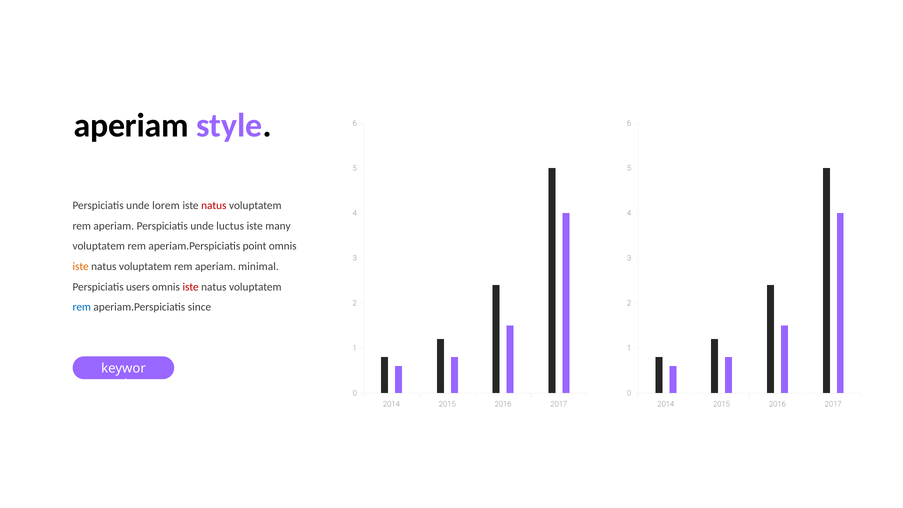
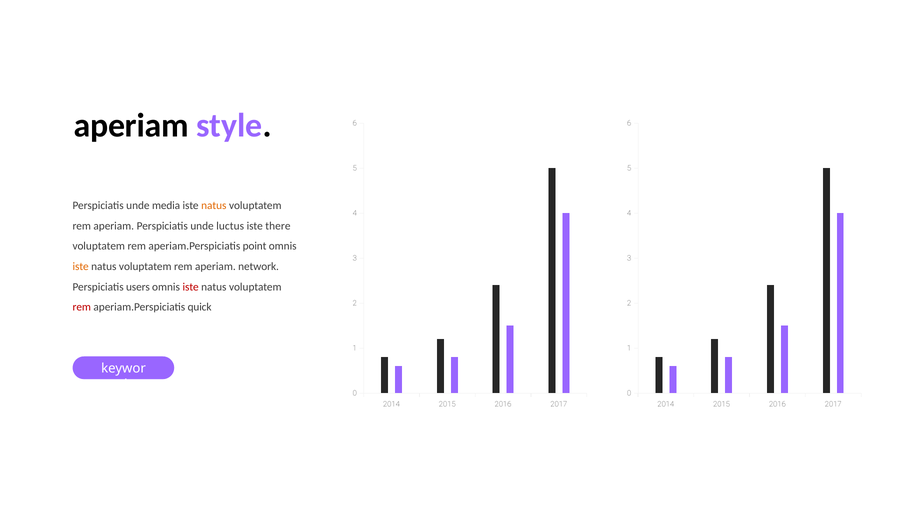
lorem: lorem -> media (166, 206)
natus colour: red -> orange (214, 206)
many: many -> there (278, 226)
minimal: minimal -> network (259, 266)
rem colour: blue -> red (82, 307)
since: since -> quick (200, 307)
